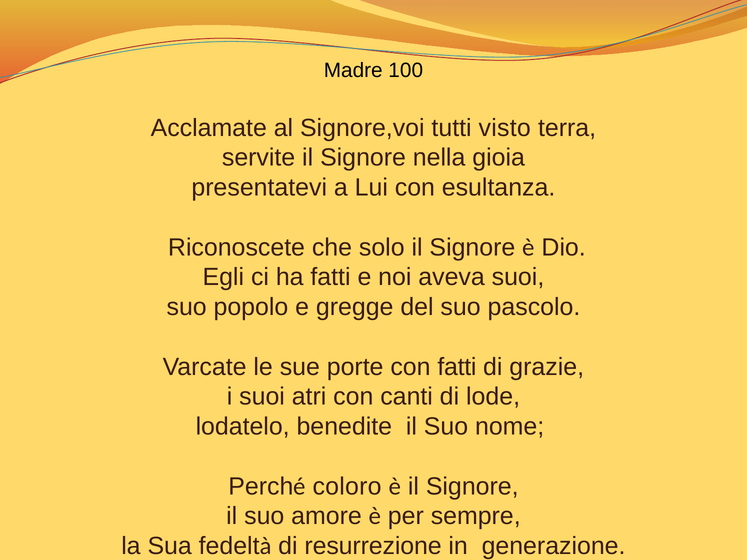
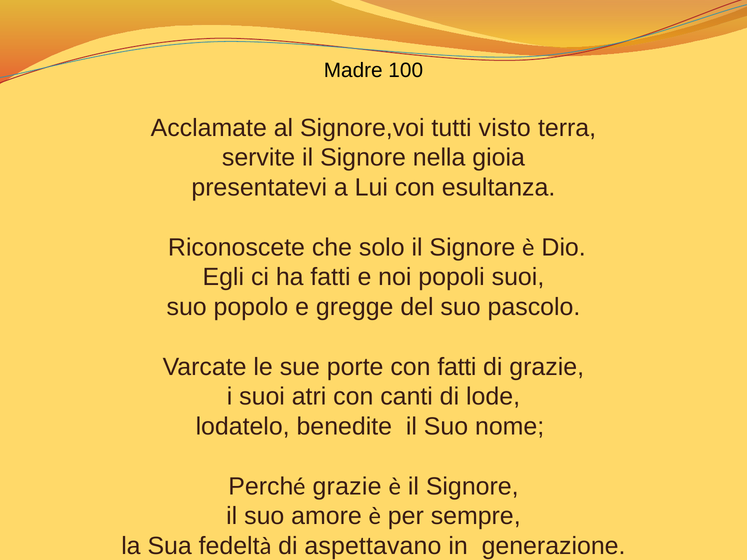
aveva: aveva -> popoli (452, 277)
Perché coloro: coloro -> grazie (347, 487)
resurrezione: resurrezione -> aspettavano (373, 546)
